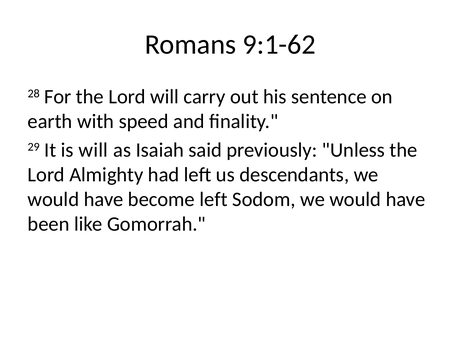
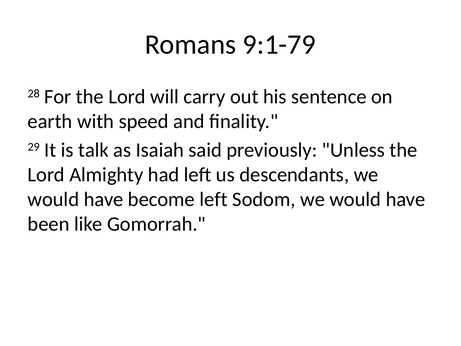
9:1-62: 9:1-62 -> 9:1-79 (279, 45)
is will: will -> talk (93, 150)
